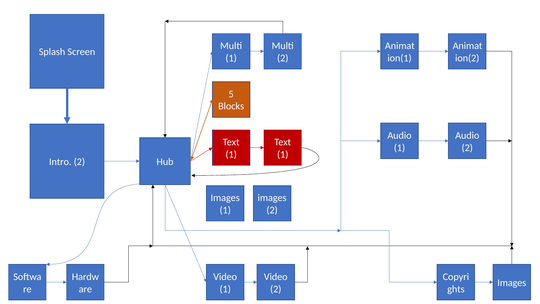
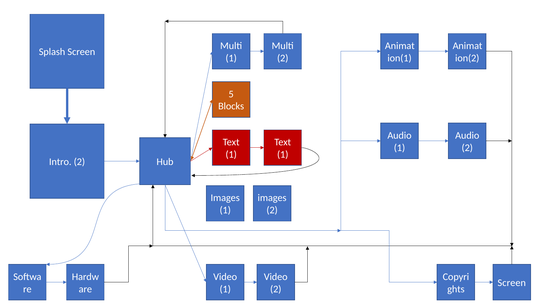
Images: Images -> Screen (512, 283)
